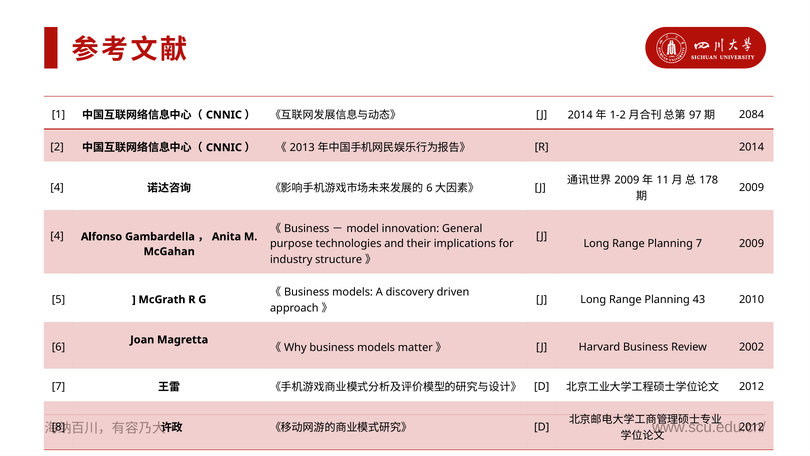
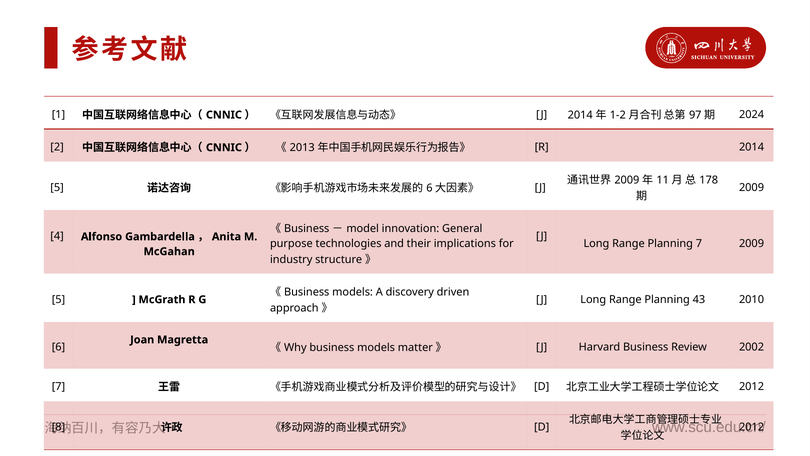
2084: 2084 -> 2024 (752, 114)
4: 4 -> 5 (57, 187)
